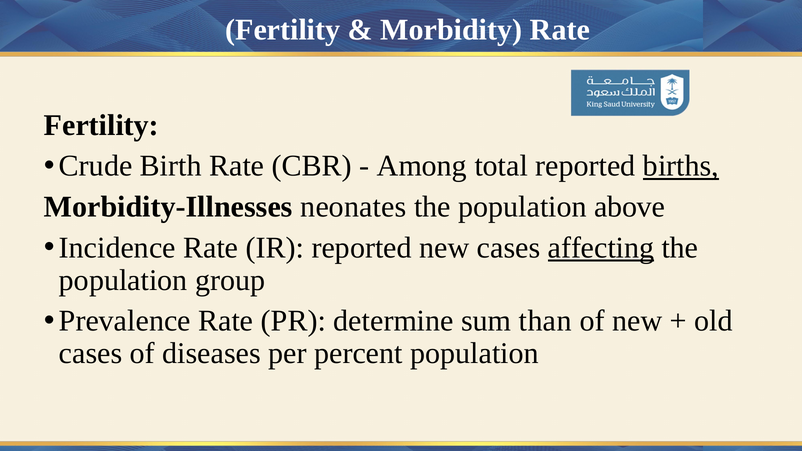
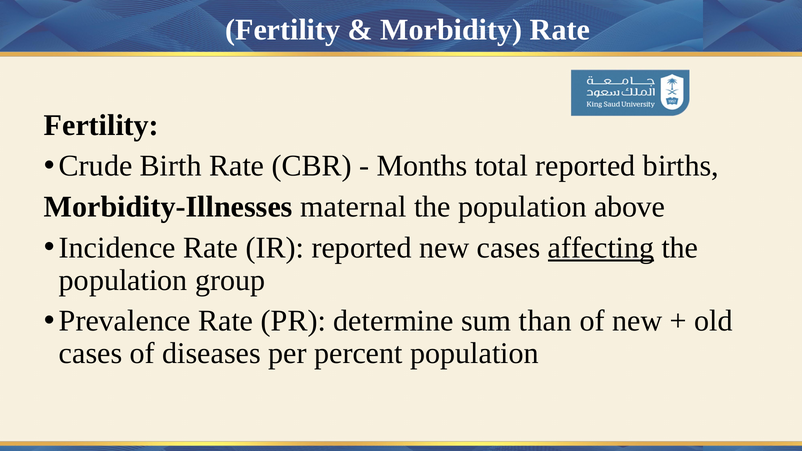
Among: Among -> Months (422, 166)
births underline: present -> none (681, 166)
neonates: neonates -> maternal (353, 207)
